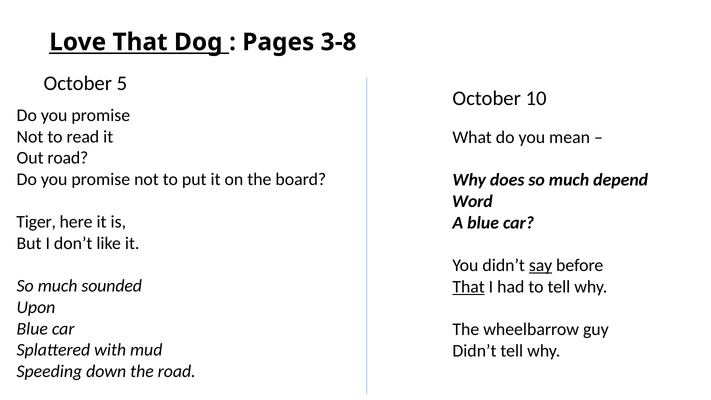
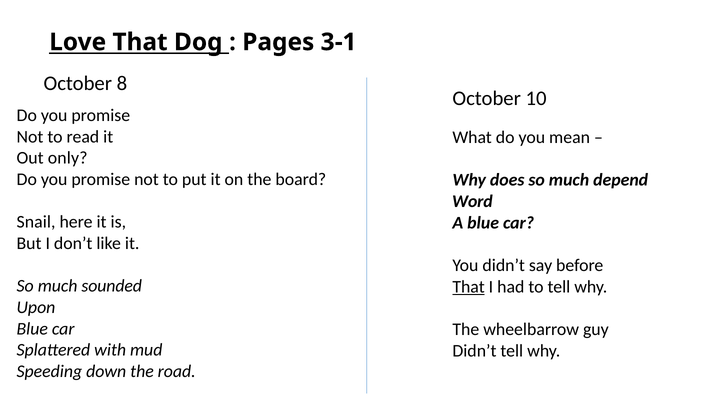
3-8: 3-8 -> 3-1 (339, 42)
5: 5 -> 8 (122, 83)
Out road: road -> only (68, 158)
Tiger: Tiger -> Snail (36, 222)
say underline: present -> none (541, 265)
